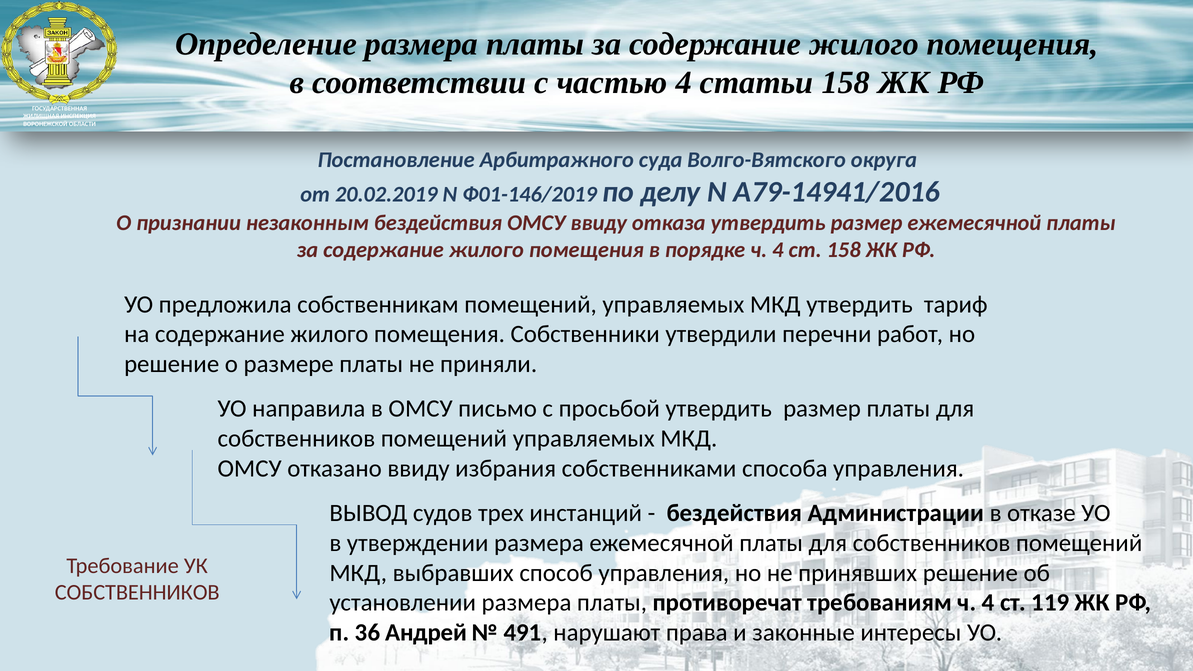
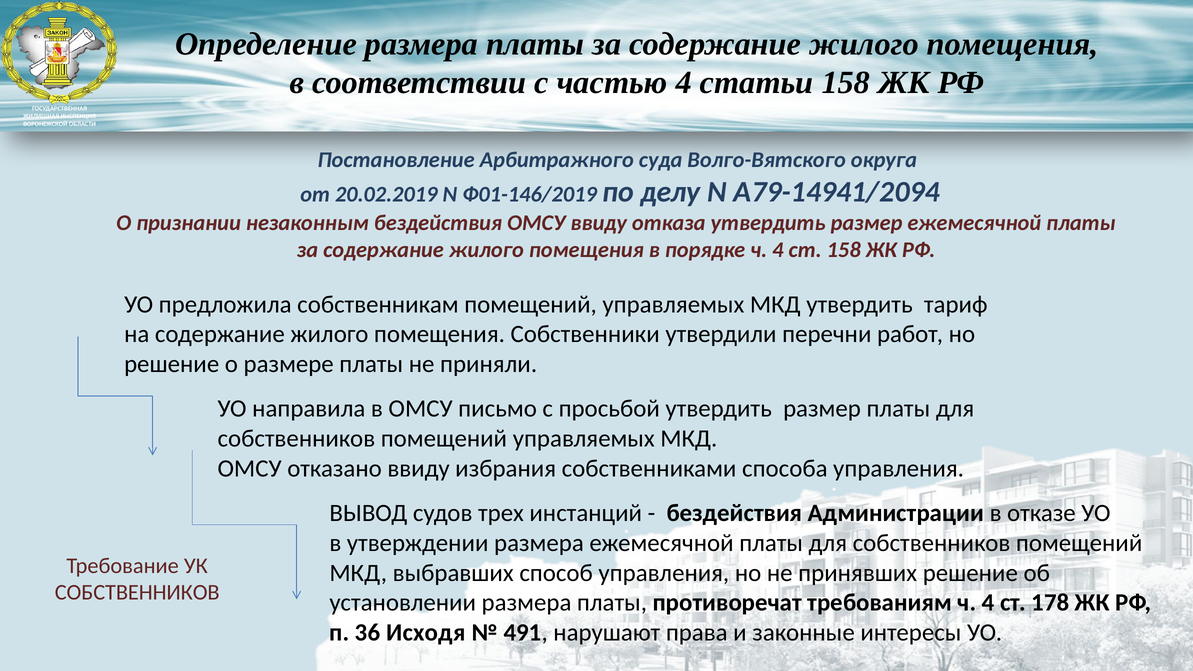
А79-14941/2016: А79-14941/2016 -> А79-14941/2094 (837, 192)
119: 119 -> 178 (1050, 603)
Андрей: Андрей -> Исходя (426, 633)
